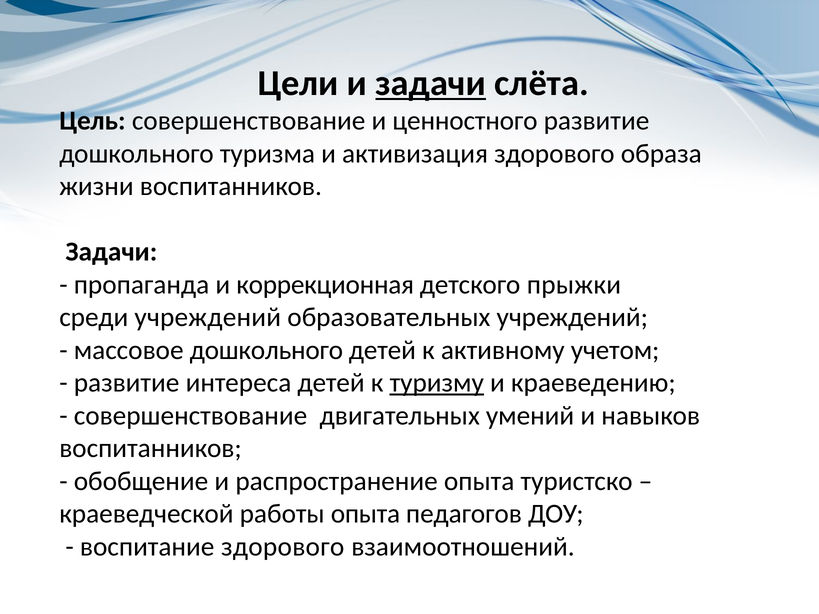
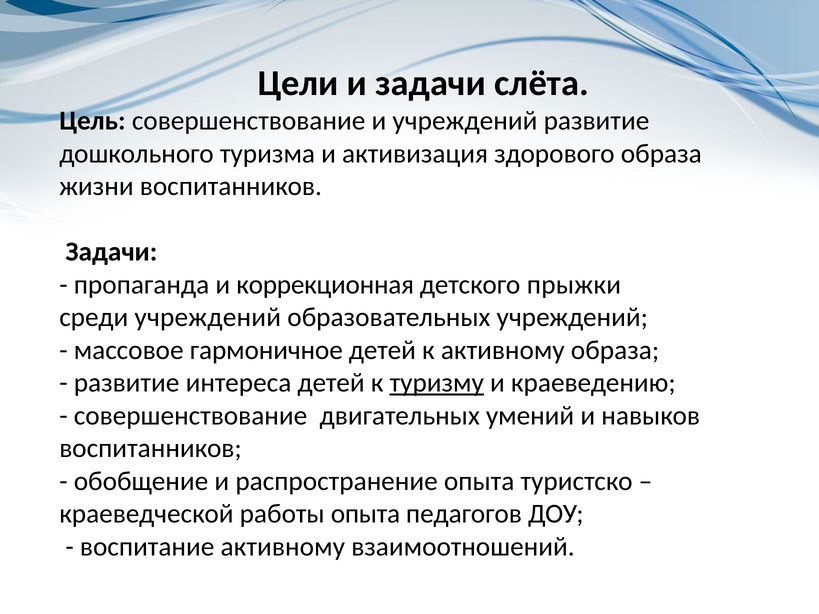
задачи underline: present -> none (431, 83)
и ценностного: ценностного -> учреждений (465, 121)
массовое дошкольного: дошкольного -> гармоничное (266, 350)
активному учетом: учетом -> образа (615, 350)
воспитание здорового: здорового -> активному (283, 547)
